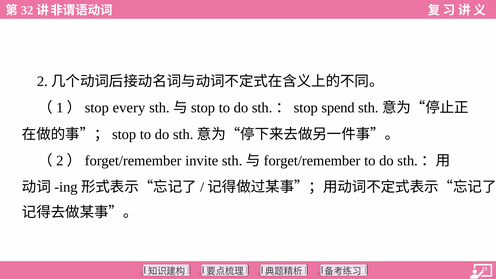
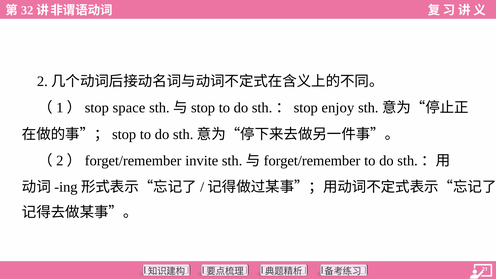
every: every -> space (129, 108)
spend: spend -> enjoy (338, 108)
